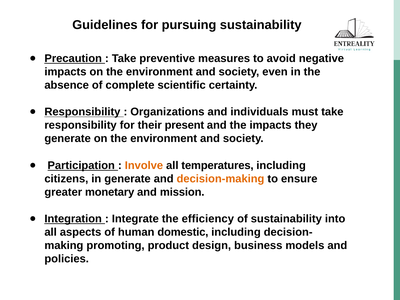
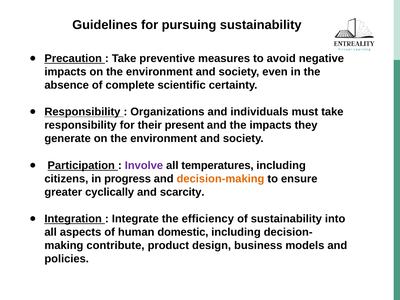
Involve colour: orange -> purple (144, 165)
in generate: generate -> progress (128, 179)
monetary: monetary -> cyclically (110, 192)
mission: mission -> scarcity (182, 192)
promoting: promoting -> contribute (115, 245)
